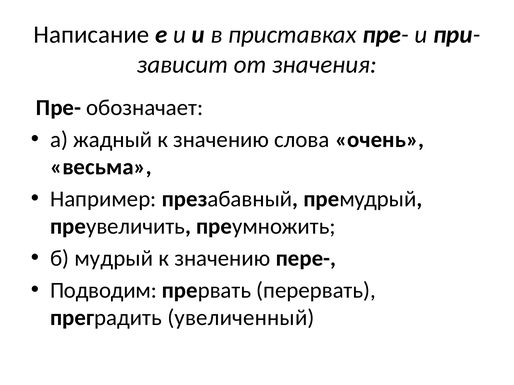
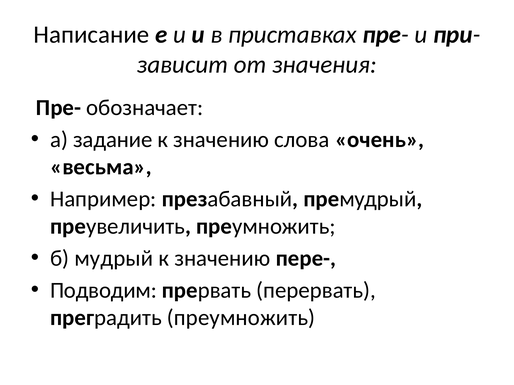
жадный: жадный -> задание (113, 140)
преградить увеличенный: увеличенный -> преумножить (241, 318)
